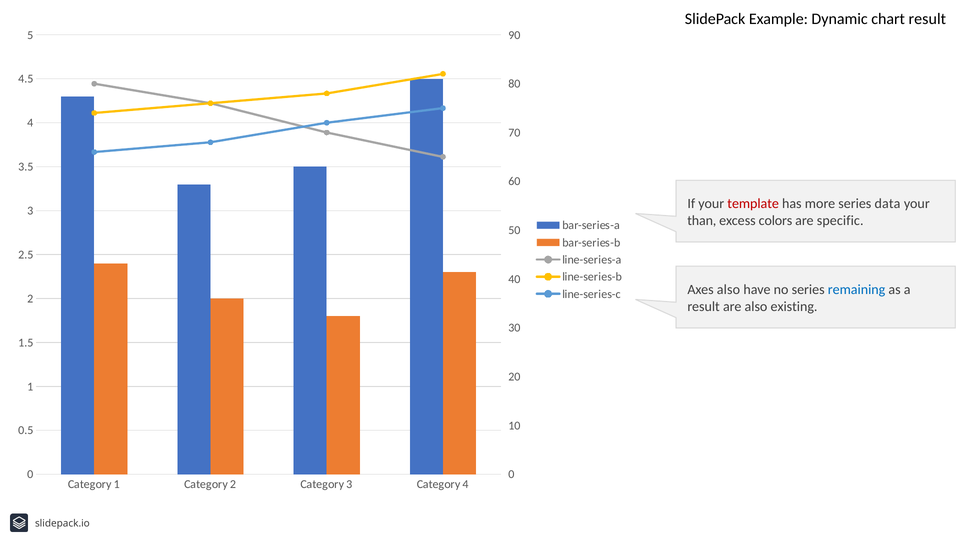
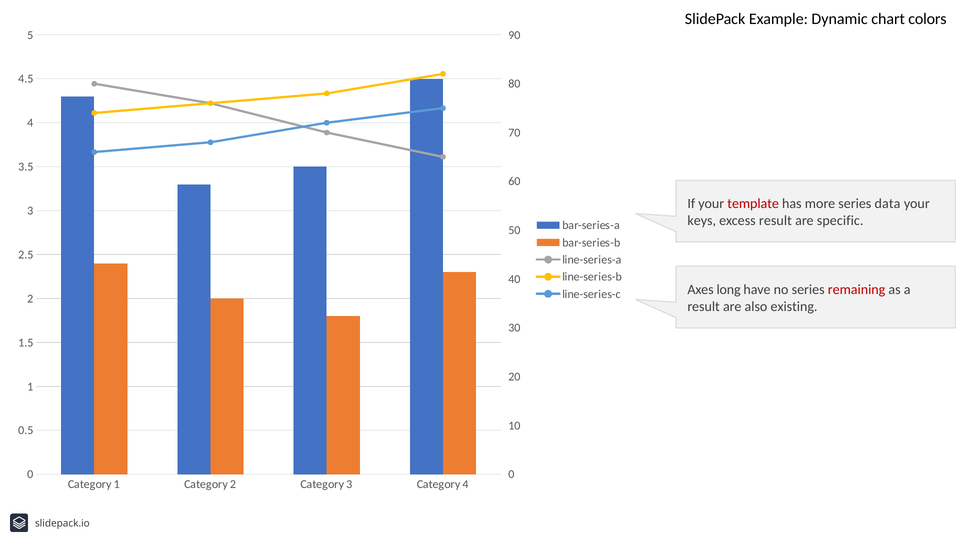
chart result: result -> colors (927, 19)
than: than -> keys (702, 220)
excess colors: colors -> result (775, 220)
Axes also: also -> long (729, 289)
remaining colour: blue -> red (857, 289)
